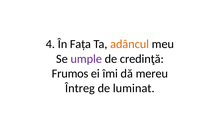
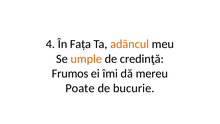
umple colour: purple -> orange (86, 59)
Întreg: Întreg -> Poate (80, 88)
luminat: luminat -> bucurie (134, 88)
